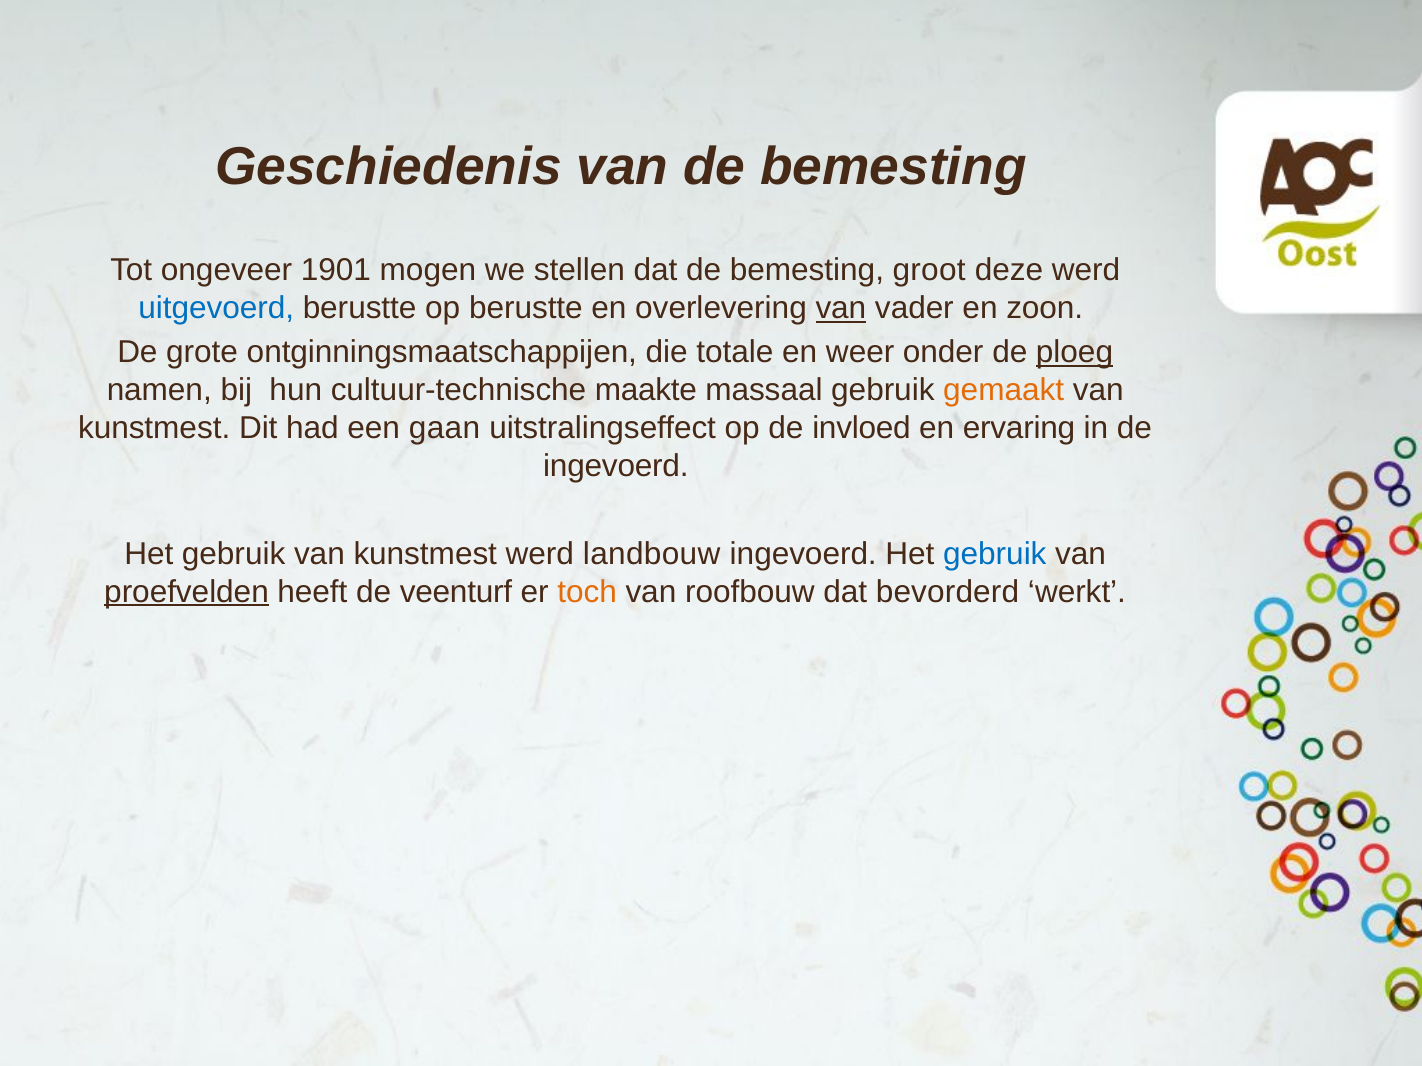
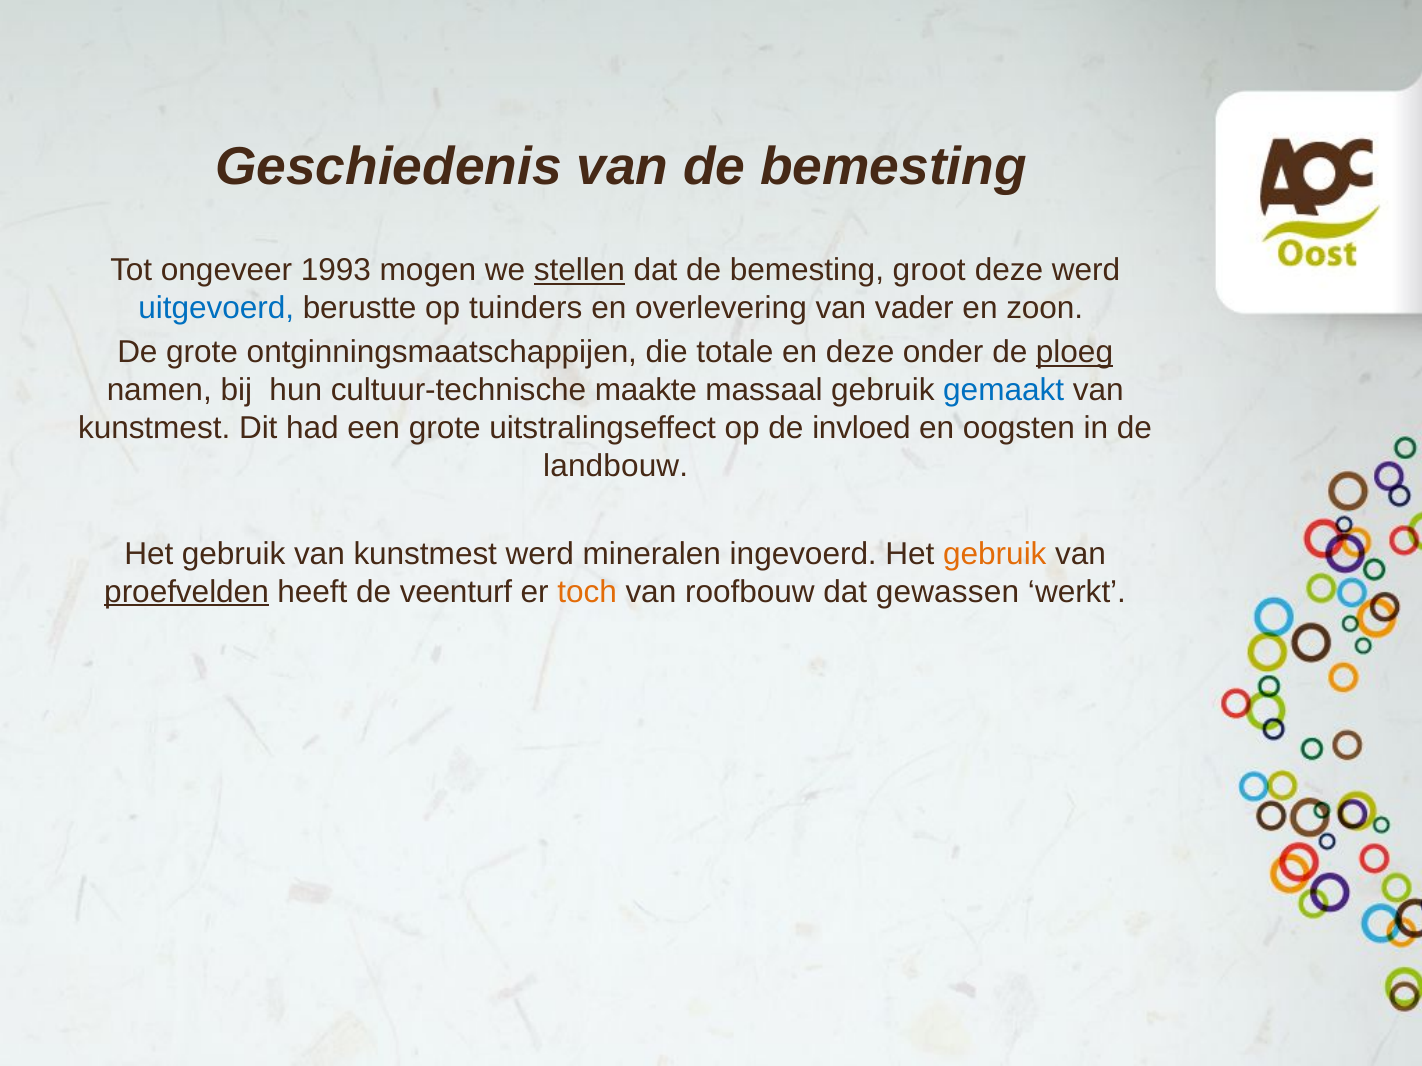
1901: 1901 -> 1993 (336, 270)
stellen underline: none -> present (579, 270)
op berustte: berustte -> tuinders (526, 308)
van underline: present -> none (841, 308)
en weer: weer -> deze (860, 352)
gemaakt colour: orange -> blue (1004, 390)
een gaan: gaan -> grote (445, 428)
ervaring: ervaring -> oogsten (1019, 428)
ingevoerd: ingevoerd -> landbouw (616, 466)
landbouw: landbouw -> mineralen (652, 554)
gebruik colour: blue -> orange (995, 554)
bevorderd: bevorderd -> gewassen (947, 592)
